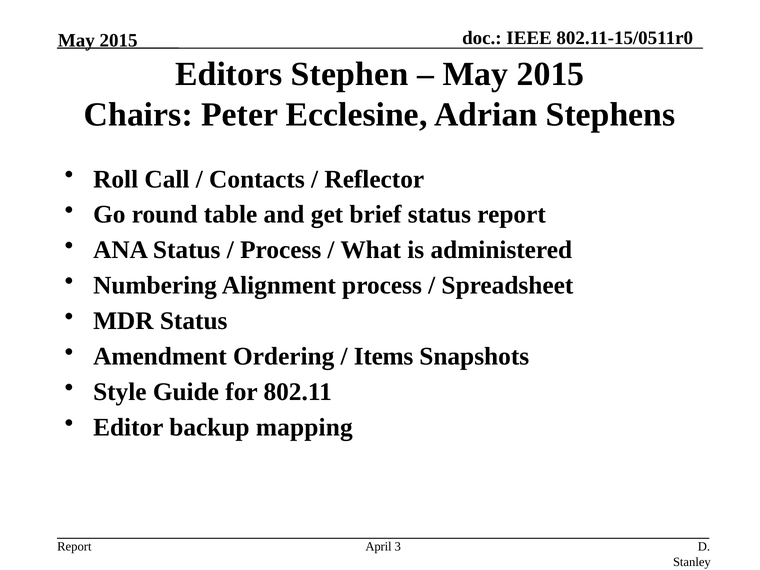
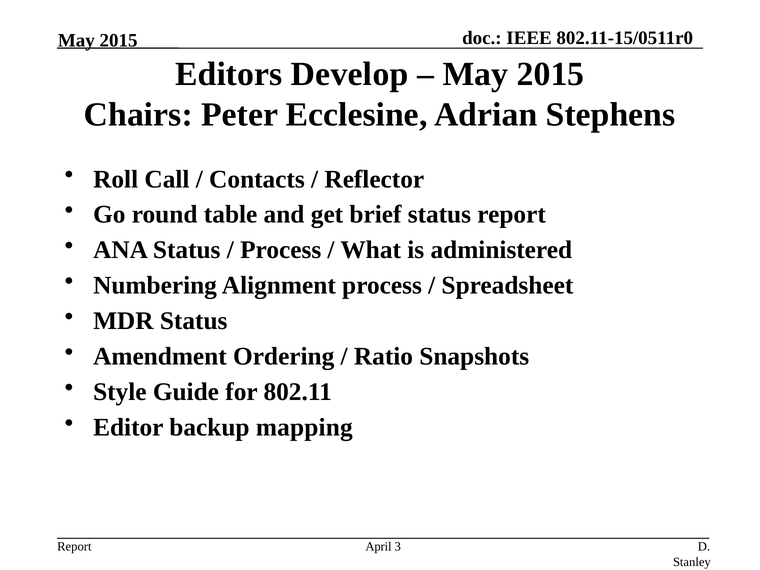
Stephen: Stephen -> Develop (350, 74)
Items: Items -> Ratio (383, 356)
